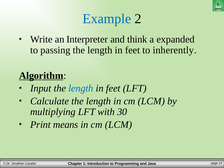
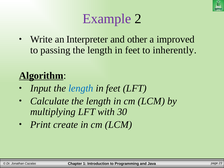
Example colour: blue -> purple (107, 19)
think: think -> other (137, 39)
expanded: expanded -> improved (176, 39)
means: means -> create (66, 125)
